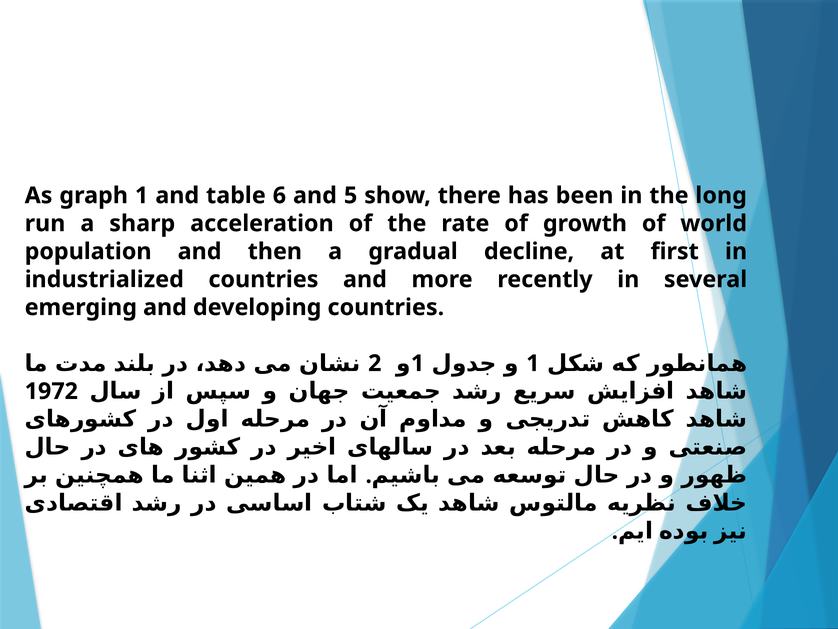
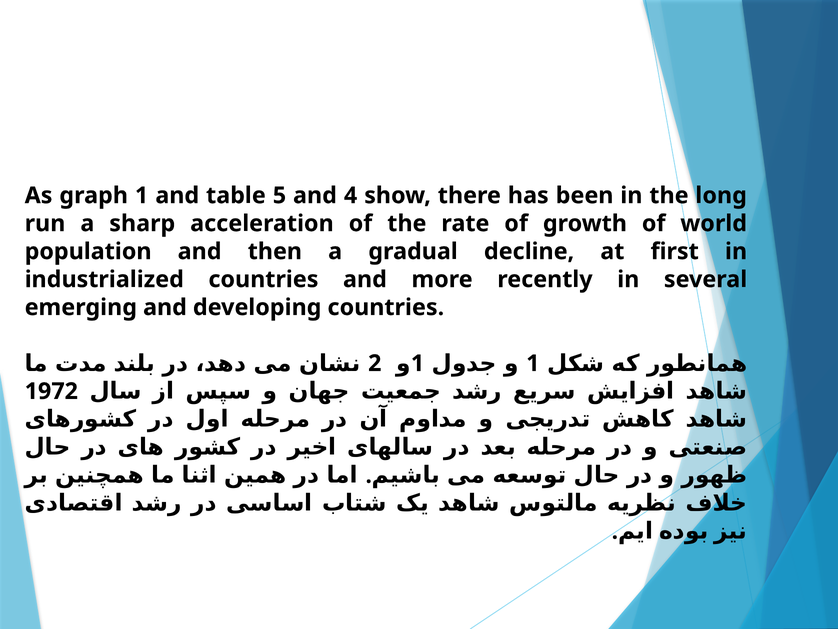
6: 6 -> 5 (279, 195)
5: 5 -> 4 (351, 195)
